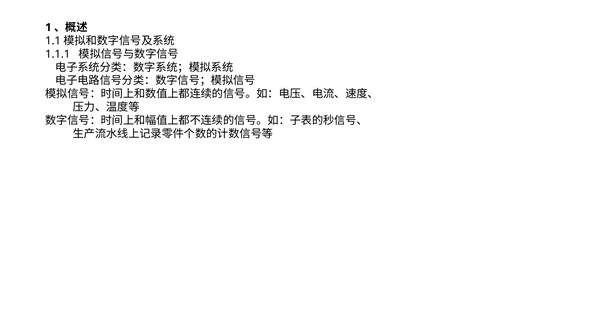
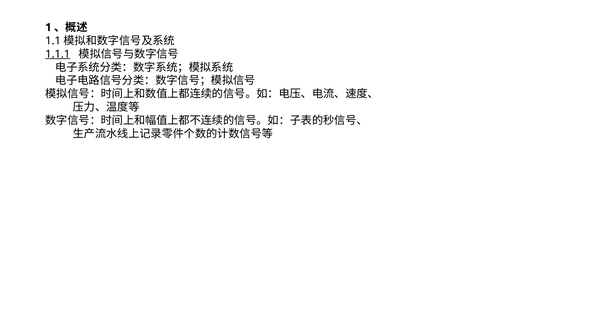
1.1.1 underline: none -> present (58, 54)
